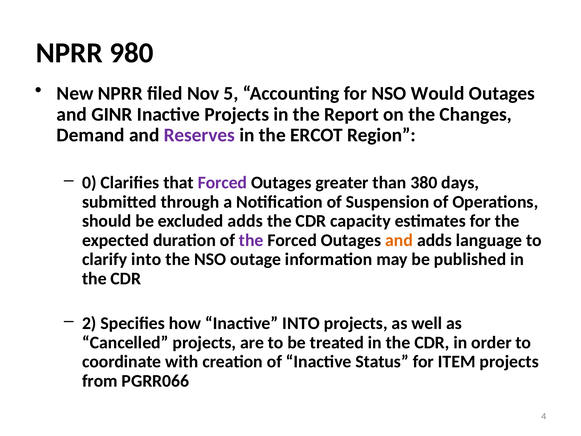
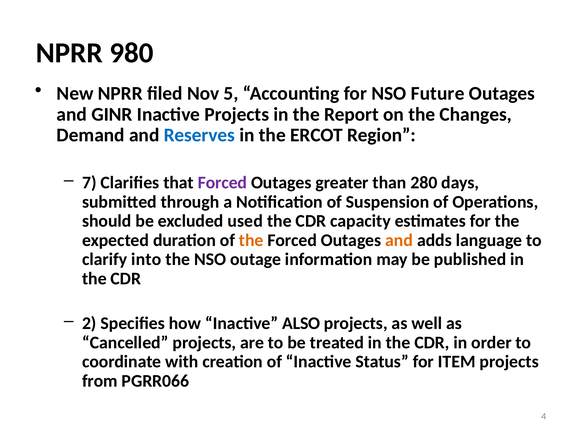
Would: Would -> Future (438, 93)
Reserves colour: purple -> blue (199, 135)
0: 0 -> 7 (89, 183)
380: 380 -> 280 (424, 183)
excluded adds: adds -> used (245, 221)
the colour: purple -> orange (251, 240)
Inactive INTO: INTO -> ALSO (301, 323)
